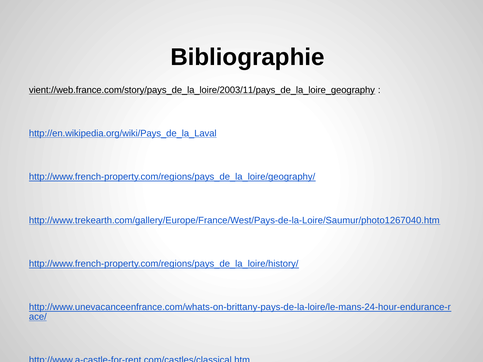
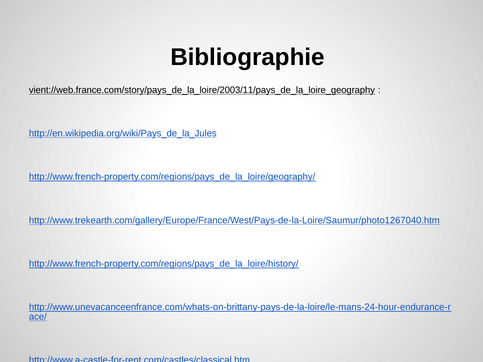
http://en.wikipedia.org/wiki/Pays_de_la_Laval: http://en.wikipedia.org/wiki/Pays_de_la_Laval -> http://en.wikipedia.org/wiki/Pays_de_la_Jules (123, 133)
